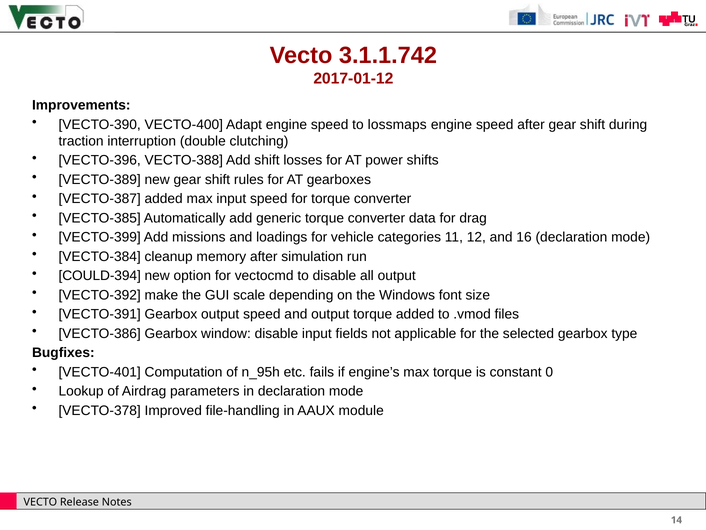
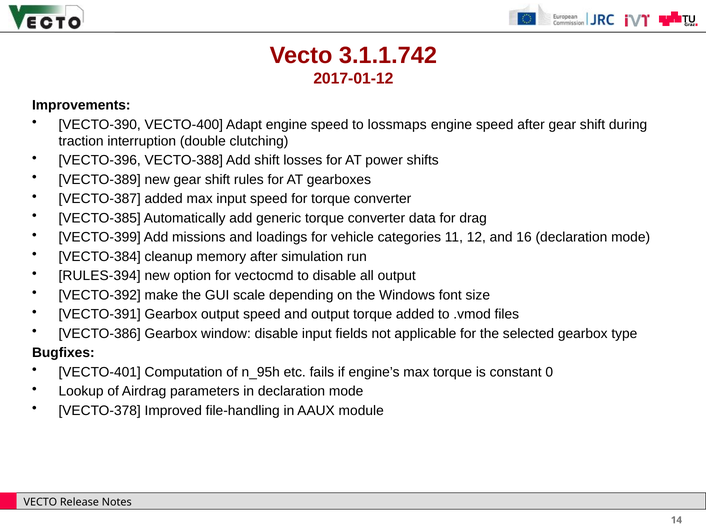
COULD-394: COULD-394 -> RULES-394 (100, 275)
